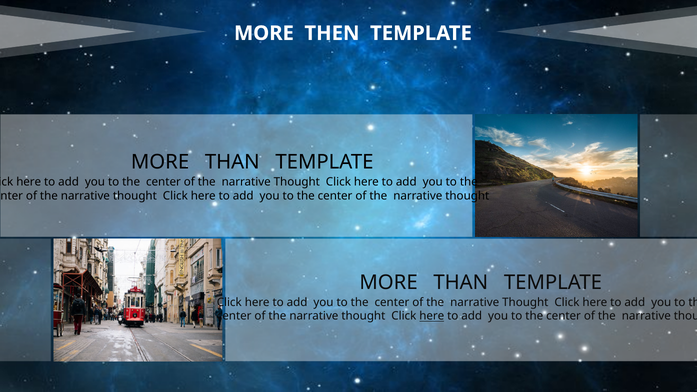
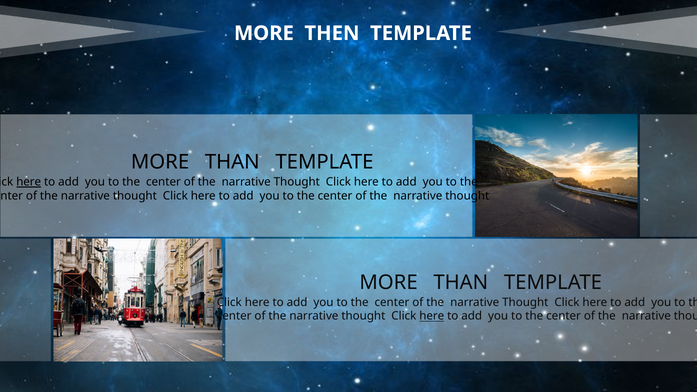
here underline: none -> present (29, 182)
